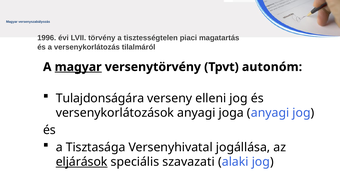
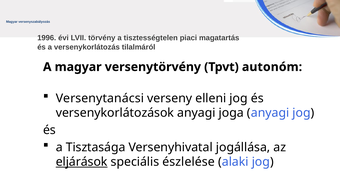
magyar underline: present -> none (78, 67)
Tulajdonságára: Tulajdonságára -> Versenytanácsi (100, 98)
szavazati: szavazati -> észlelése (189, 162)
